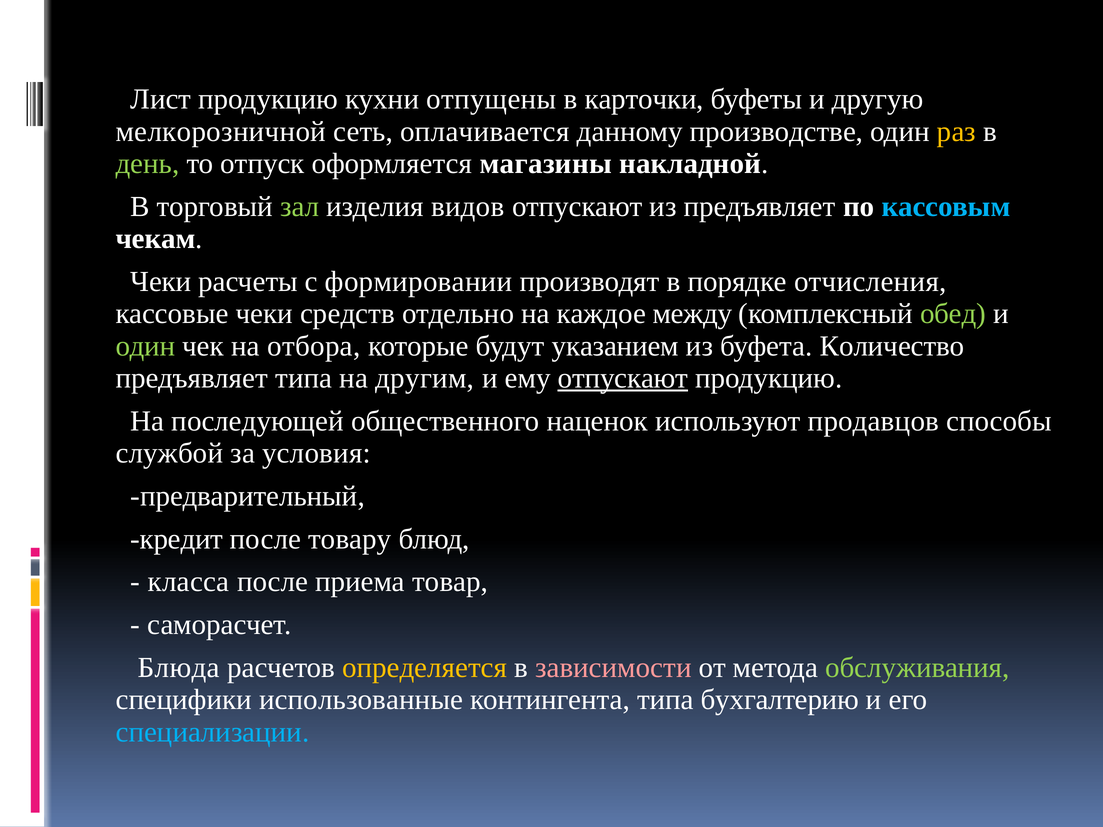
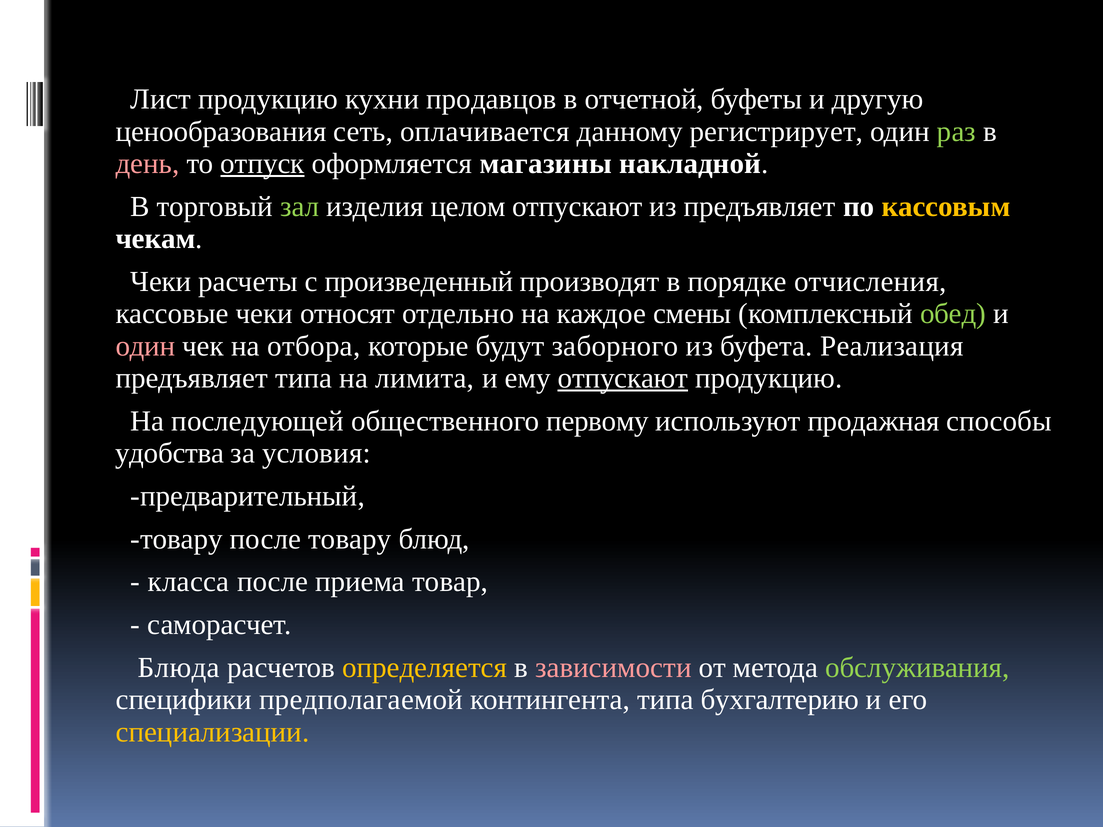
отпущены: отпущены -> продавцов (491, 99)
карточки: карточки -> отчетной (644, 99)
мелкорозничной: мелкорозничной -> ценообразования (221, 131)
производстве: производстве -> регистрирует (776, 131)
раз colour: yellow -> light green (956, 131)
день colour: light green -> pink (147, 164)
отпуск underline: none -> present (263, 164)
видов: видов -> целом (468, 207)
кассовым colour: light blue -> yellow (946, 207)
формировании: формировании -> произведенный (419, 282)
средств: средств -> относят (348, 314)
между: между -> смены (692, 314)
один colour: light green -> pink (146, 346)
указанием: указанием -> заборного (615, 346)
Количество: Количество -> Реализация (892, 346)
другим: другим -> лимита (425, 378)
наценок: наценок -> первому (598, 421)
продавцов: продавцов -> продажная (874, 421)
службой: службой -> удобства (170, 453)
кредит: кредит -> товару (177, 539)
использованные: использованные -> предполагаемой (361, 700)
специализации colour: light blue -> yellow (212, 732)
